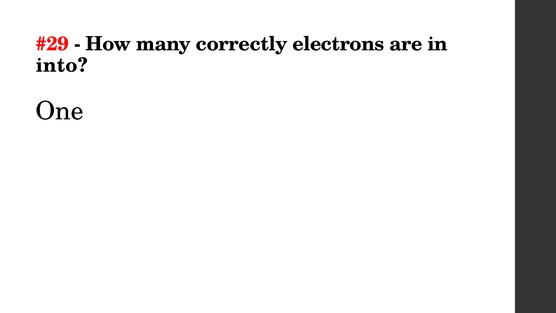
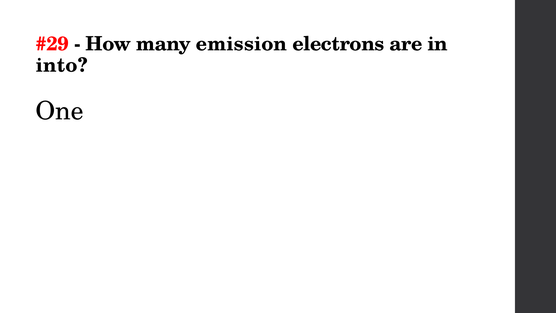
correctly: correctly -> emission (242, 44)
